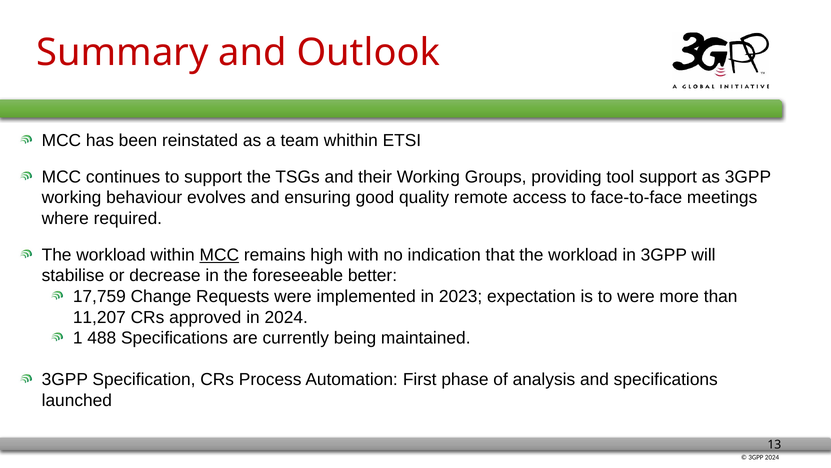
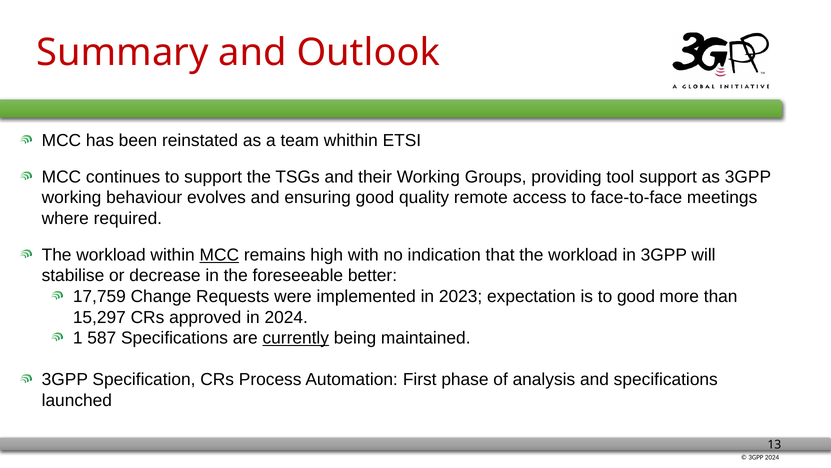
to were: were -> good (636, 296)
11,207: 11,207 -> 15,297 (99, 317)
488: 488 -> 587 (102, 338)
currently underline: none -> present (296, 338)
